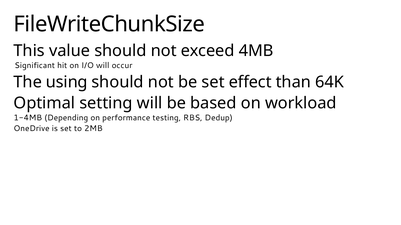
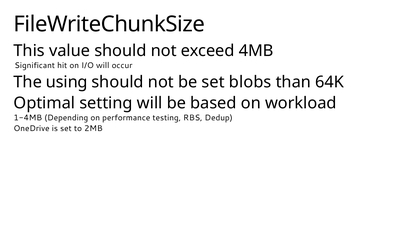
effect: effect -> blobs (250, 82)
